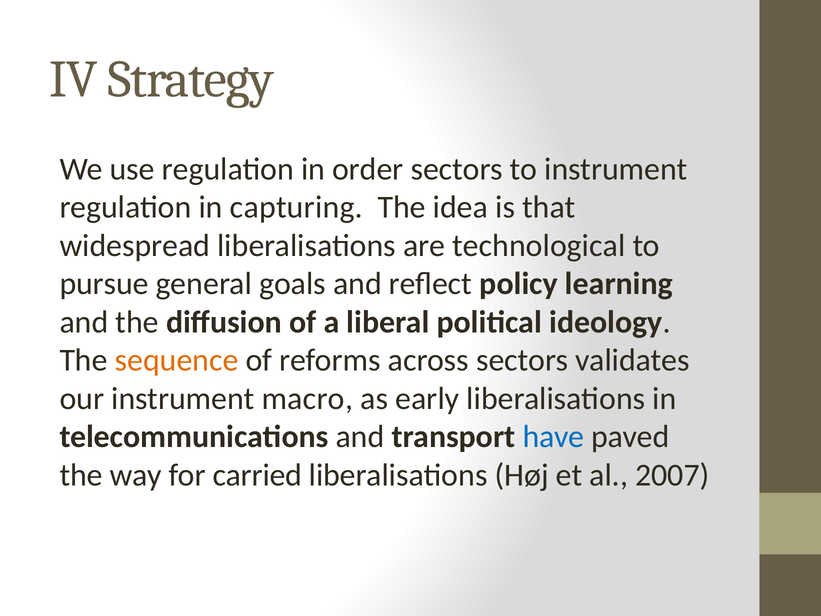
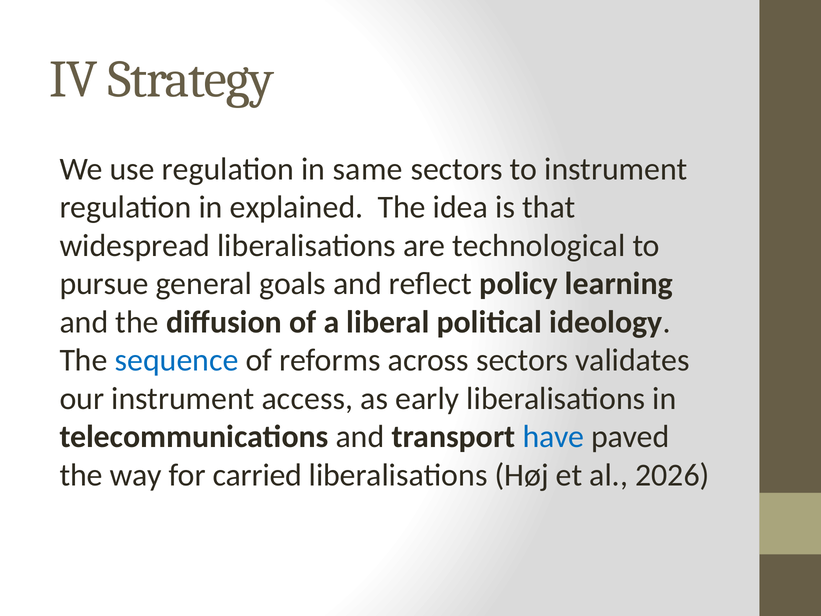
order: order -> same (368, 169)
capturing: capturing -> explained (297, 207)
sequence colour: orange -> blue (177, 360)
macro: macro -> access (307, 399)
2007: 2007 -> 2026 (672, 475)
